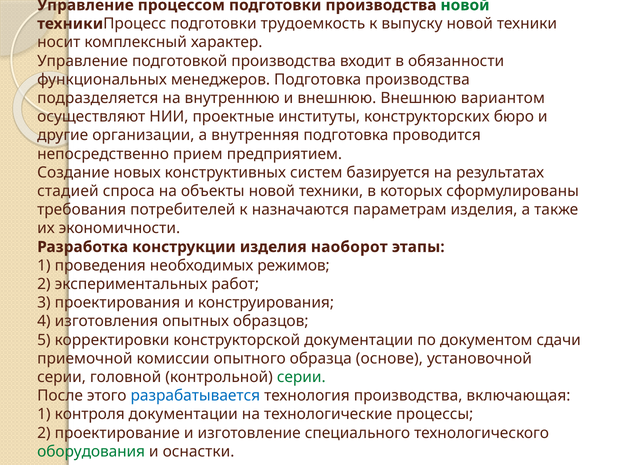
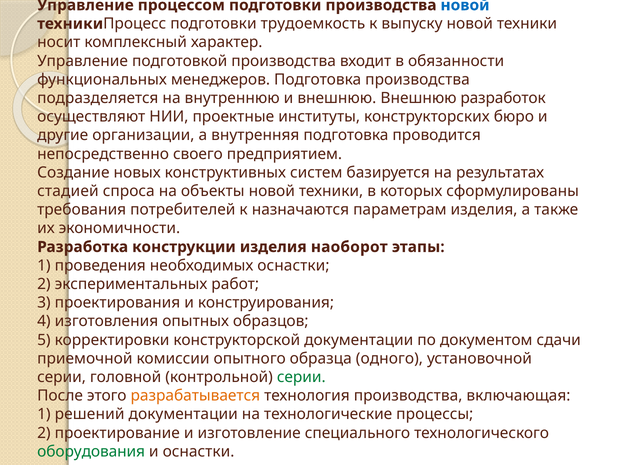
новой colour: green -> blue (465, 5)
вариантом: вариантом -> разработок (503, 98)
прием: прием -> своего (198, 154)
необходимых режимов: режимов -> оснастки (293, 266)
основе: основе -> одного (389, 359)
разрабатывается colour: blue -> orange (195, 396)
контроля: контроля -> решений (90, 414)
